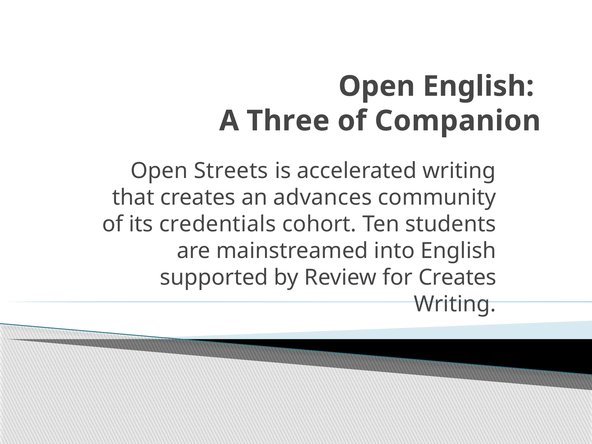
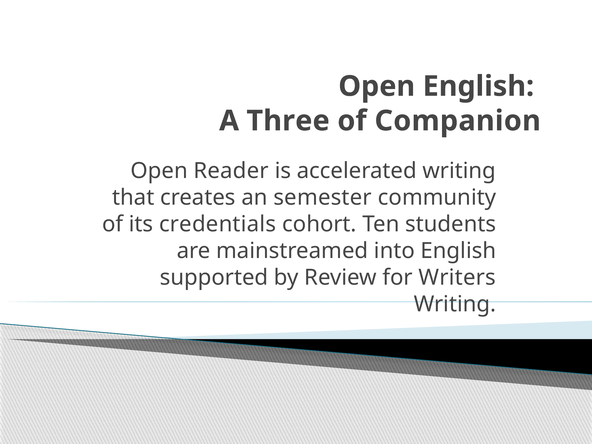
Streets: Streets -> Reader (231, 171)
advances: advances -> semester (323, 197)
for Creates: Creates -> Writers (457, 277)
